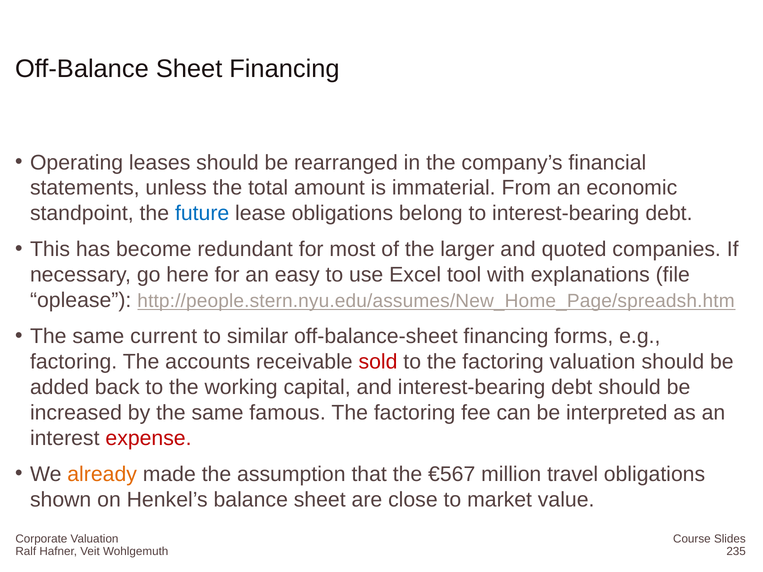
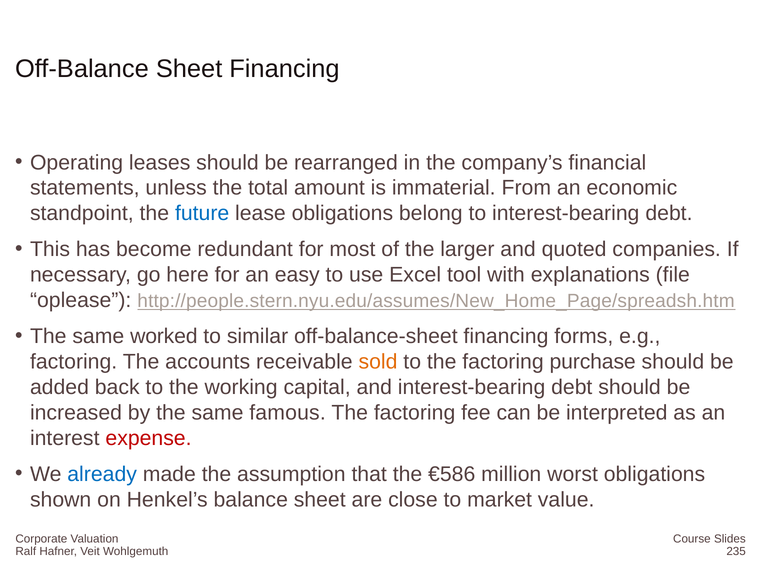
current: current -> worked (164, 336)
sold colour: red -> orange (378, 362)
factoring valuation: valuation -> purchase (593, 362)
already colour: orange -> blue (102, 474)
€567: €567 -> €586 (452, 474)
travel: travel -> worst (573, 474)
